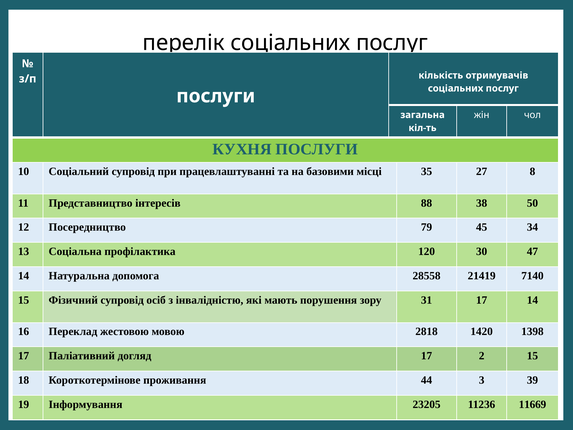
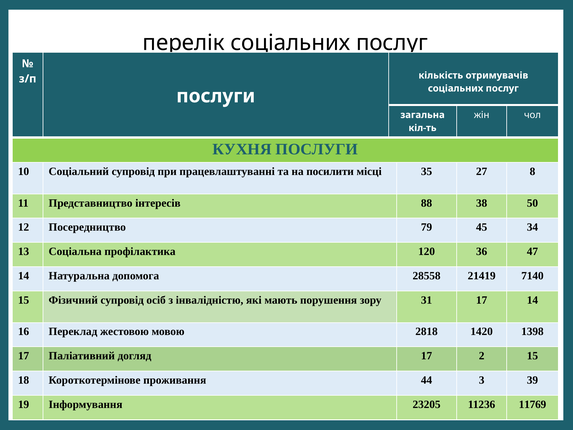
базовими: базовими -> посилити (330, 171)
30: 30 -> 36 (482, 251)
11669: 11669 -> 11769 (533, 404)
